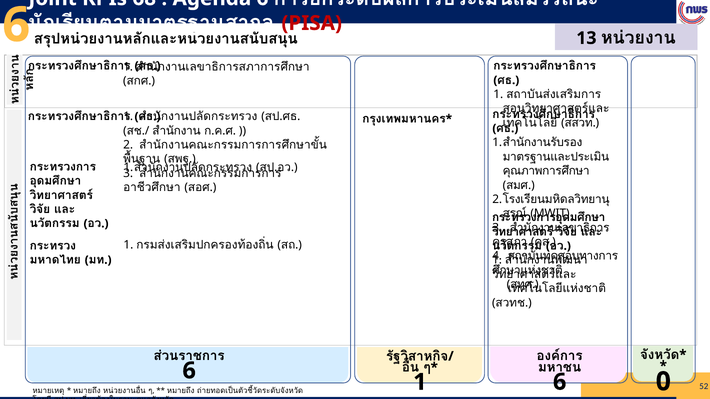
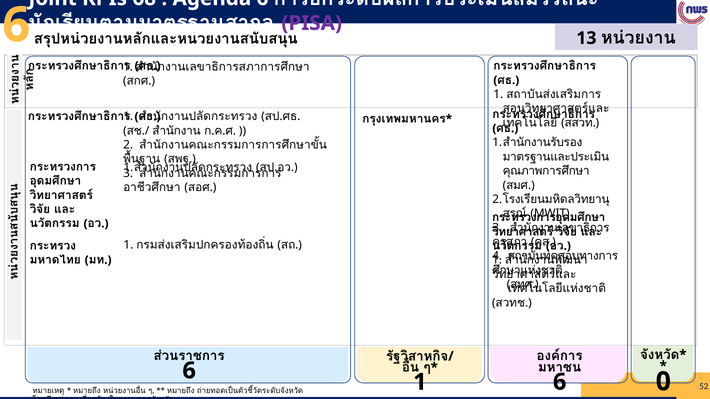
PISA colour: red -> purple (312, 23)
